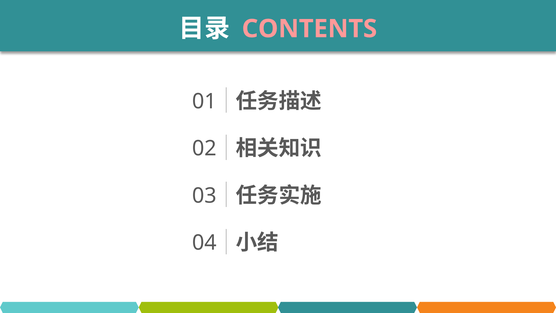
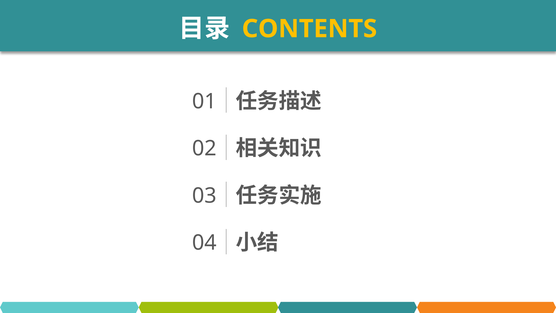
CONTENTS colour: pink -> yellow (309, 29)
